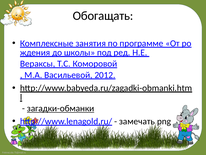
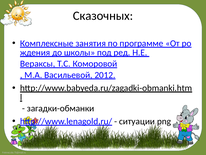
Обогащать: Обогащать -> Сказочных (103, 16)
загадки-обманки underline: present -> none (61, 108)
замечать: замечать -> ситуации (137, 121)
